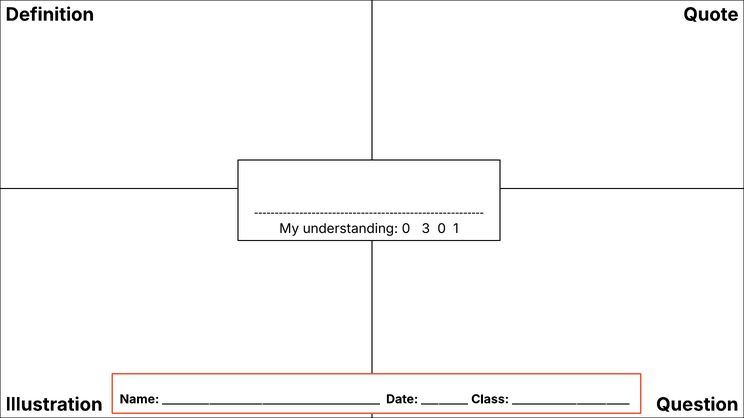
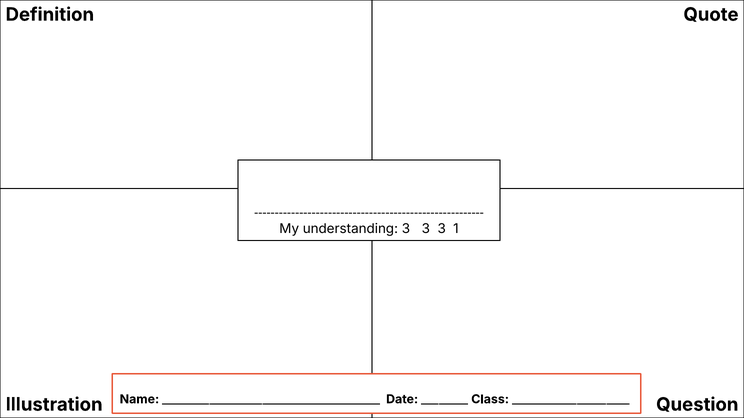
understanding 0: 0 -> 3 (406, 229)
0: 0 -> 3 (442, 229)
